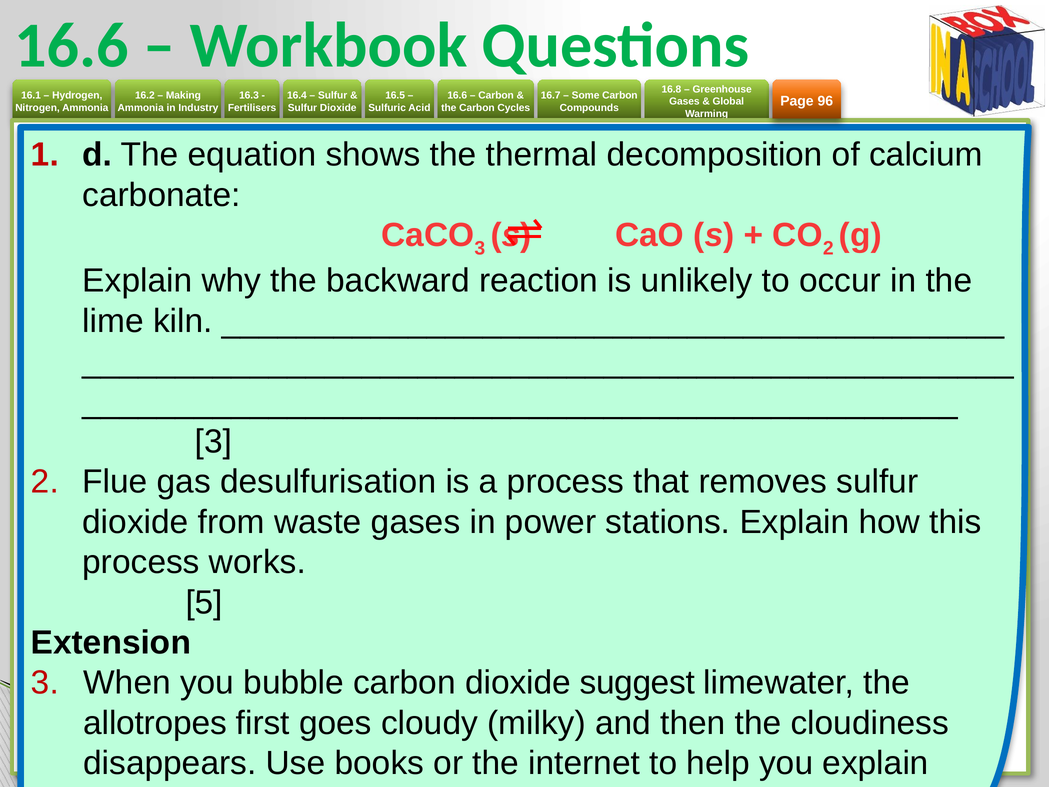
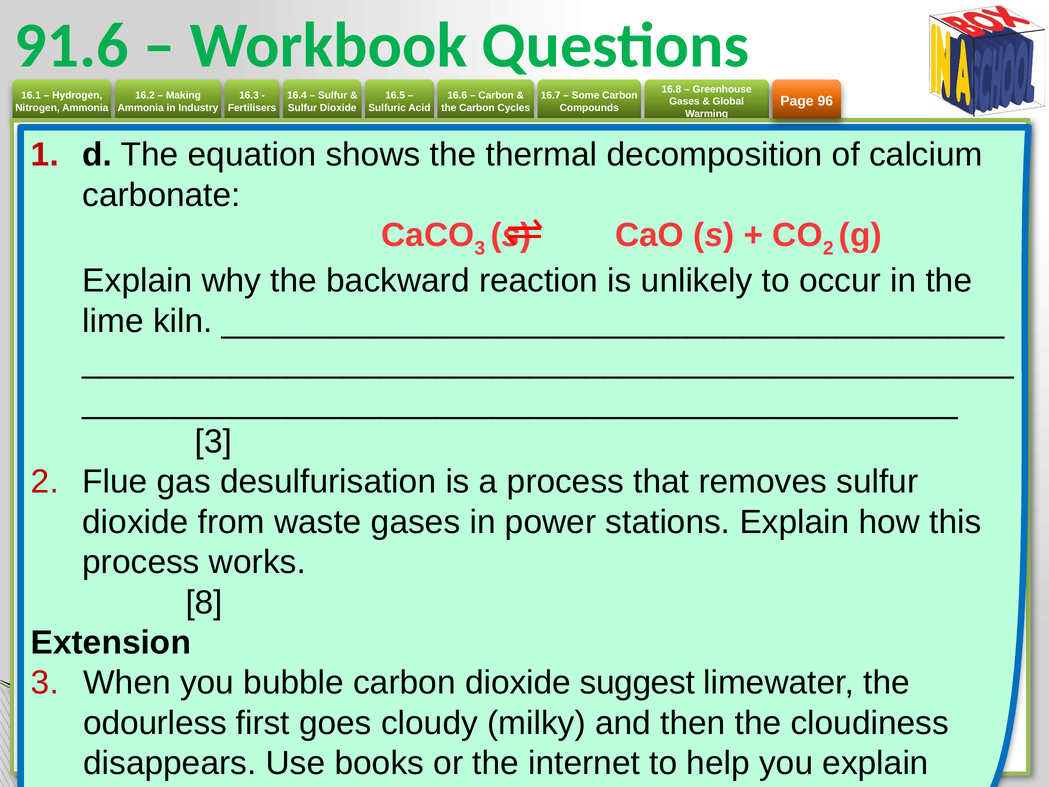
16.6: 16.6 -> 91.6 (72, 45)
5: 5 -> 8 (204, 602)
allotropes: allotropes -> odourless (155, 723)
